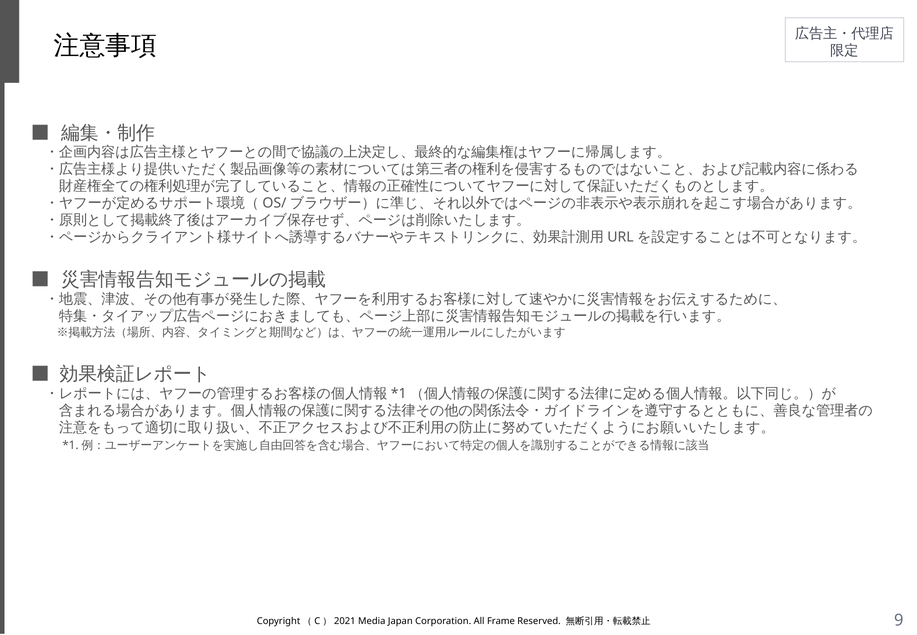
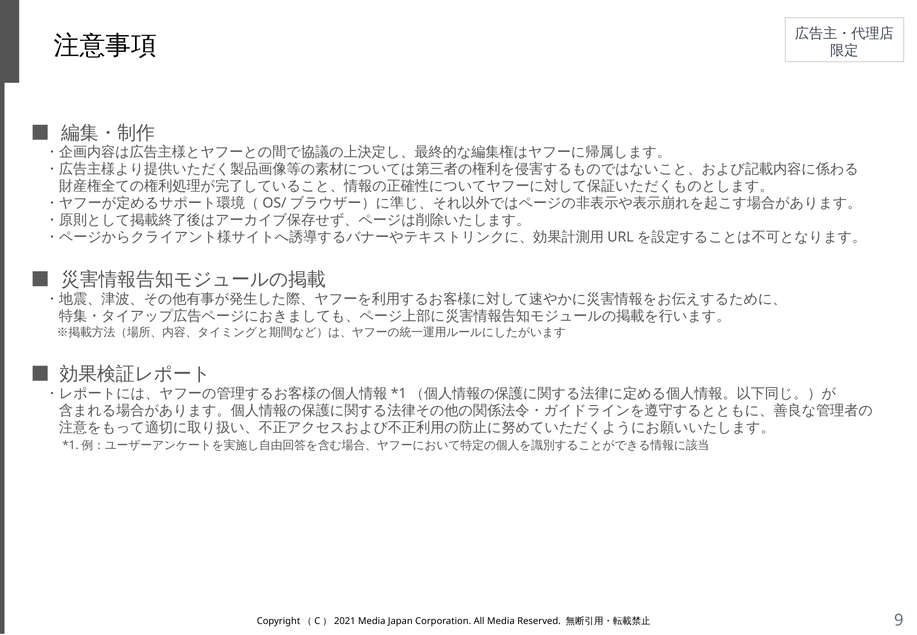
All Frame: Frame -> Media (501, 621)
